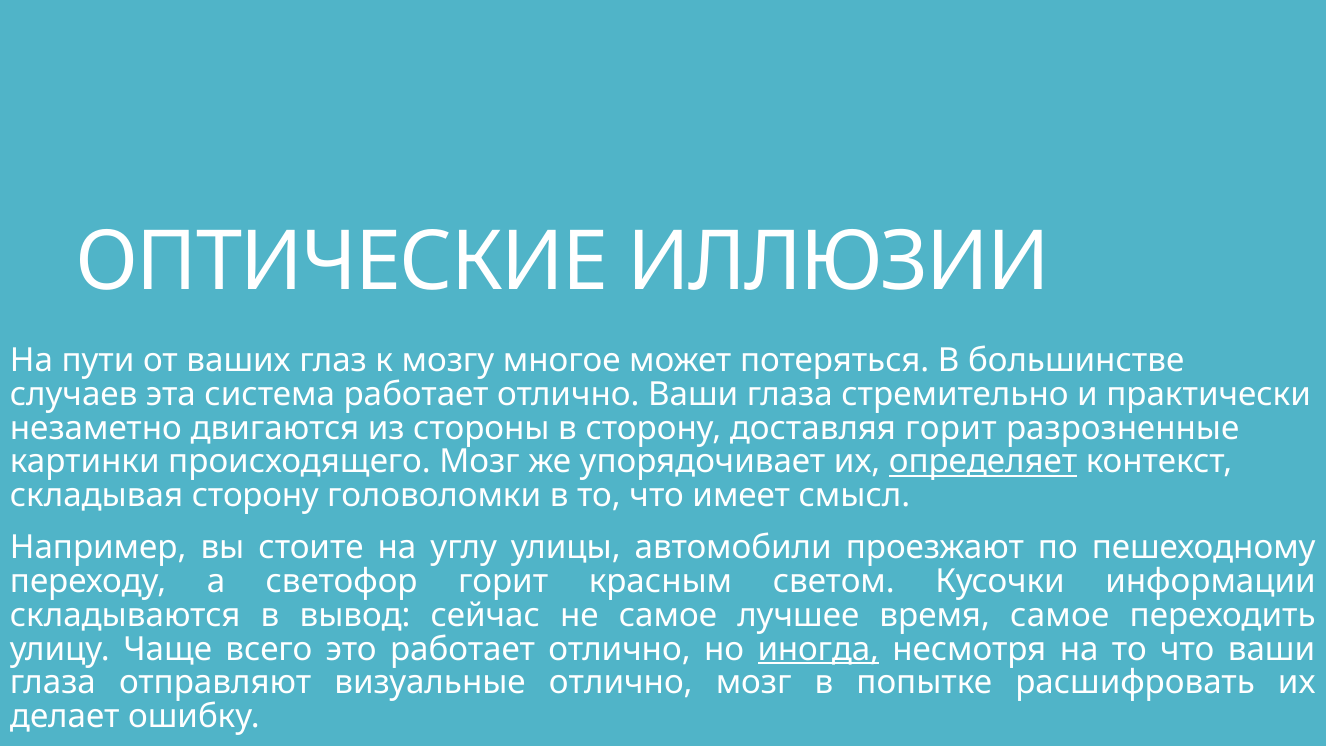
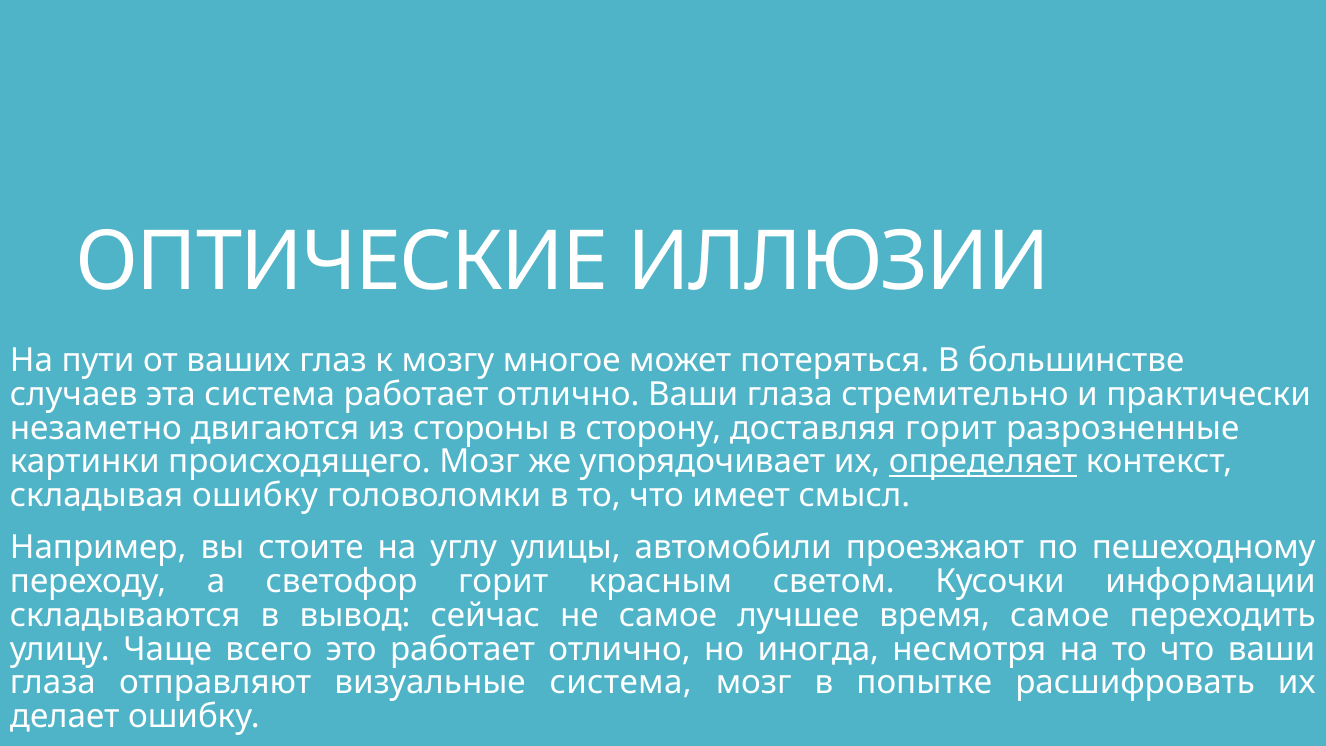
складывая сторону: сторону -> ошибку (255, 496)
иногда underline: present -> none (818, 649)
визуальные отлично: отлично -> система (621, 683)
